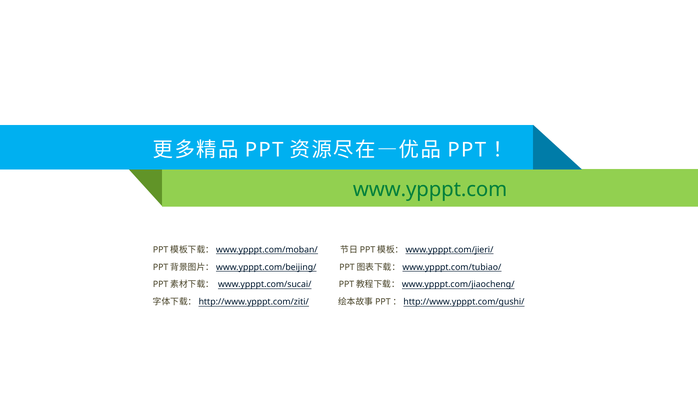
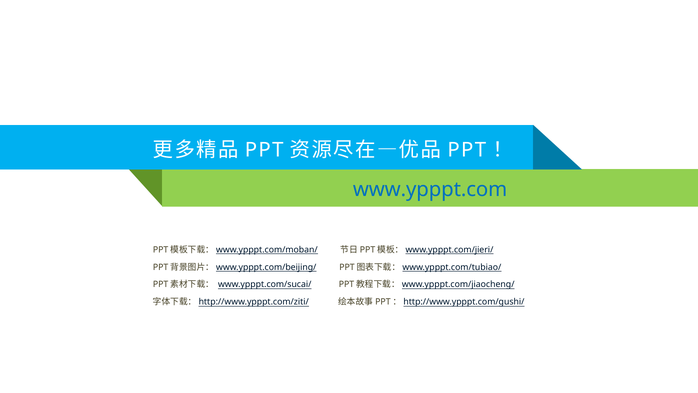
www.ypppt.com colour: green -> blue (430, 189)
